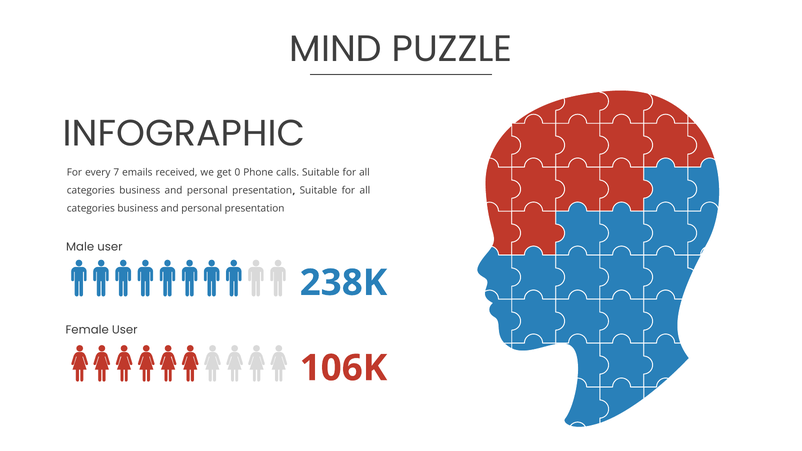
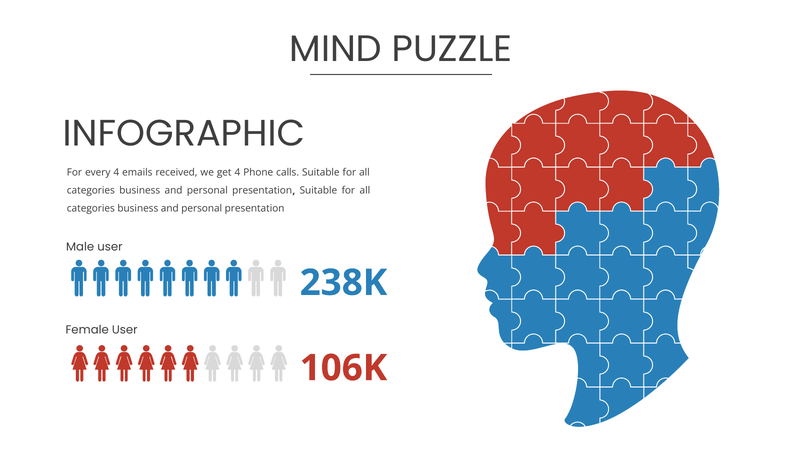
every 7: 7 -> 4 (116, 173)
get 0: 0 -> 4 (237, 173)
